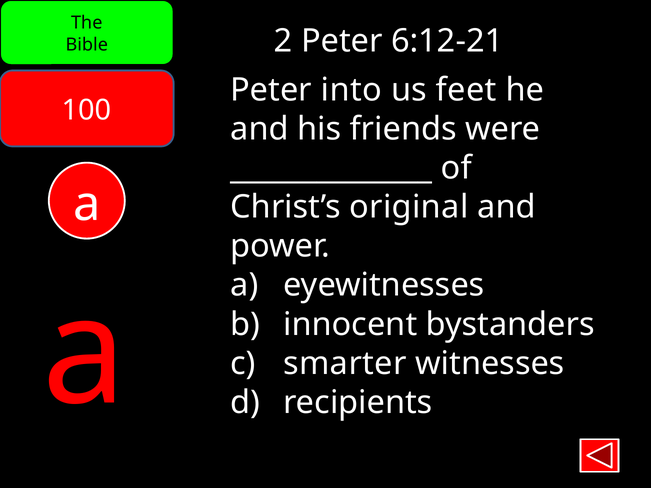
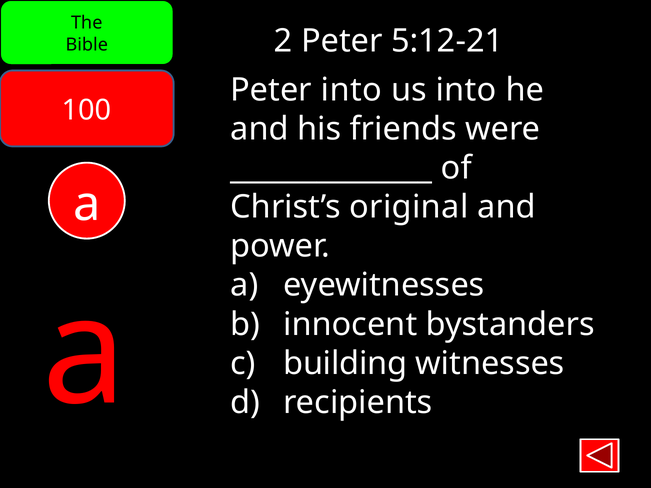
6:12-21: 6:12-21 -> 5:12-21 (447, 41)
us feet: feet -> into (466, 90)
smarter: smarter -> building (345, 364)
